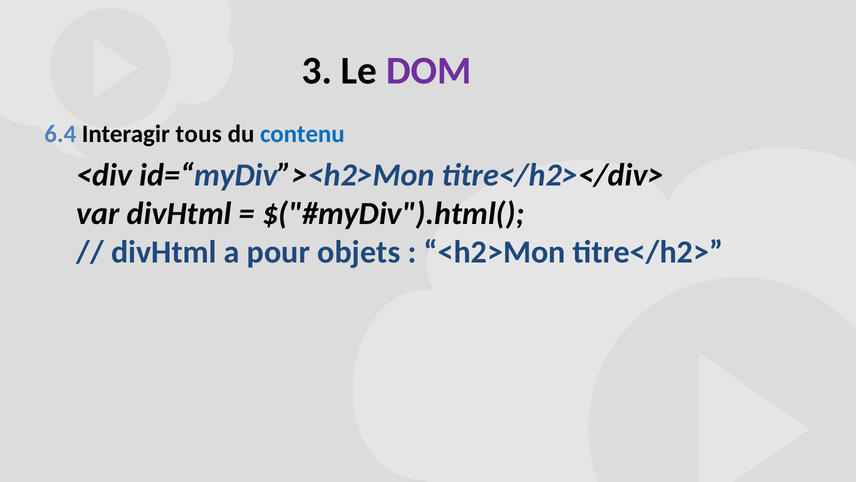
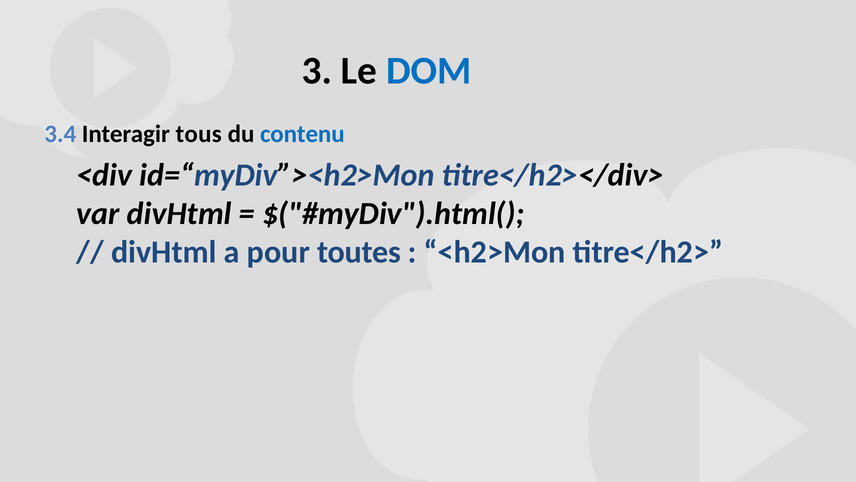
DOM colour: purple -> blue (429, 71)
6.4: 6.4 -> 3.4 (60, 134)
objets: objets -> toutes (359, 252)
